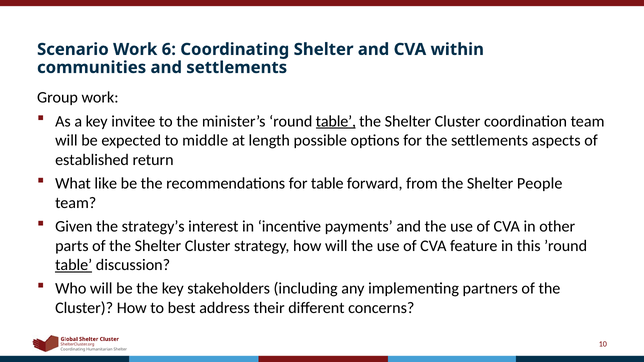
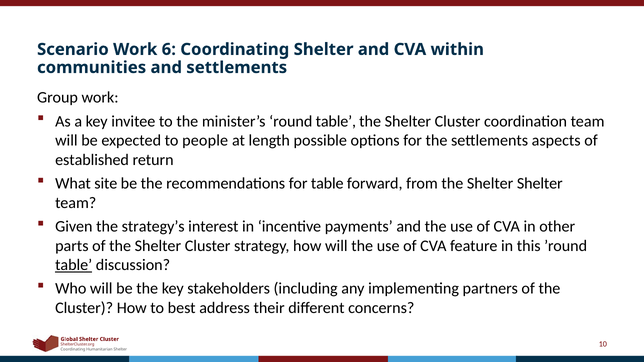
table underline: present -> none (336, 121)
middle: middle -> people (205, 141)
like: like -> site (106, 184)
Shelter People: People -> Shelter (540, 184)
